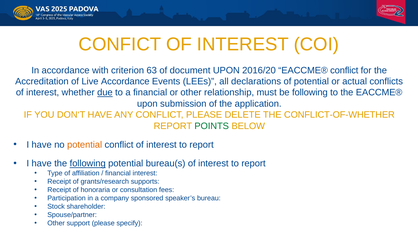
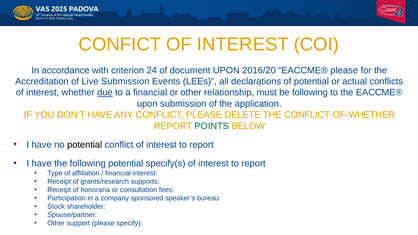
63: 63 -> 24 (152, 70)
EACCME® conflict: conflict -> please (344, 70)
Live Accordance: Accordance -> Submission (125, 82)
potential colour: orange -> black (85, 145)
following underline: present -> none (88, 164)
bureau(s: bureau(s -> specify(s (166, 164)
